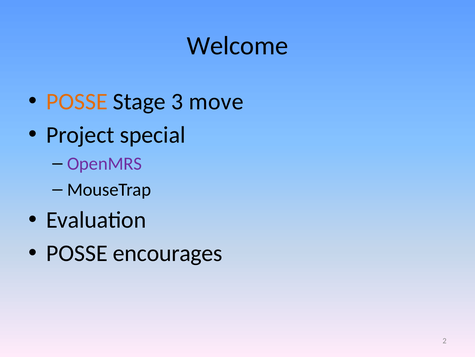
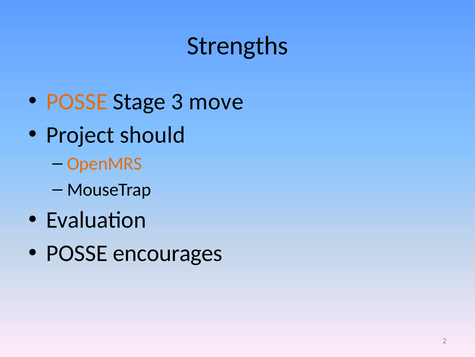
Welcome: Welcome -> Strengths (238, 46)
special: special -> should (153, 135)
OpenMRS colour: purple -> orange (104, 163)
